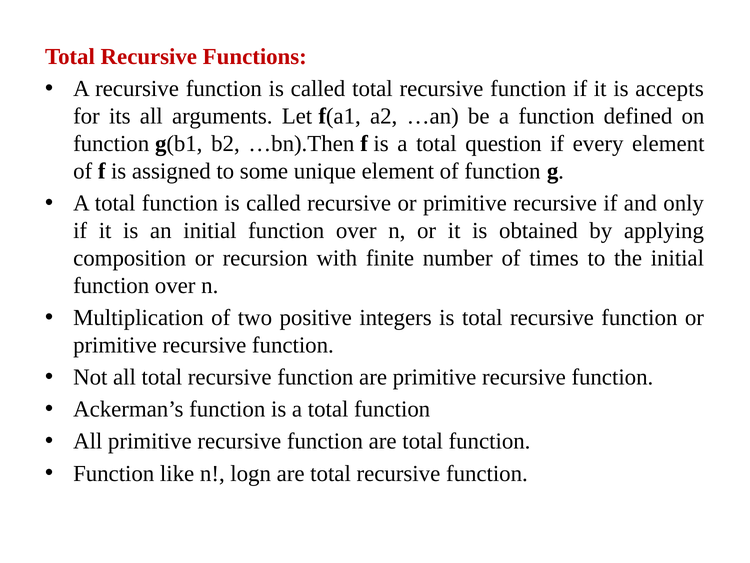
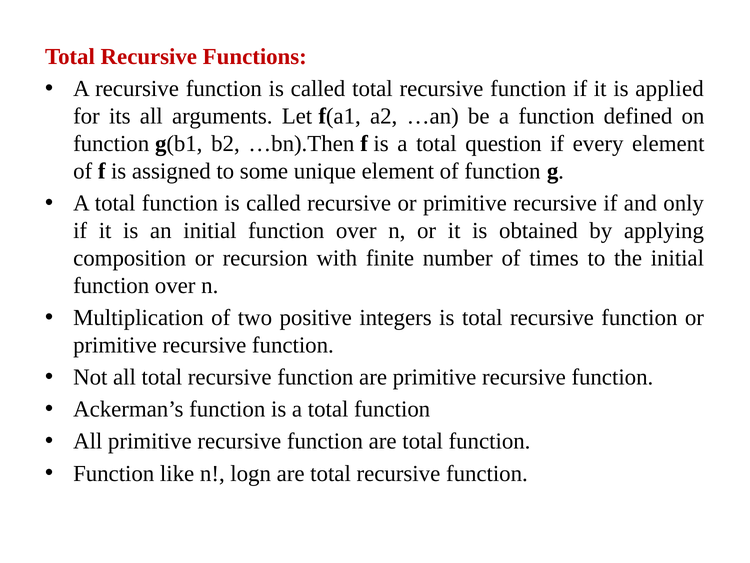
accepts: accepts -> applied (670, 89)
